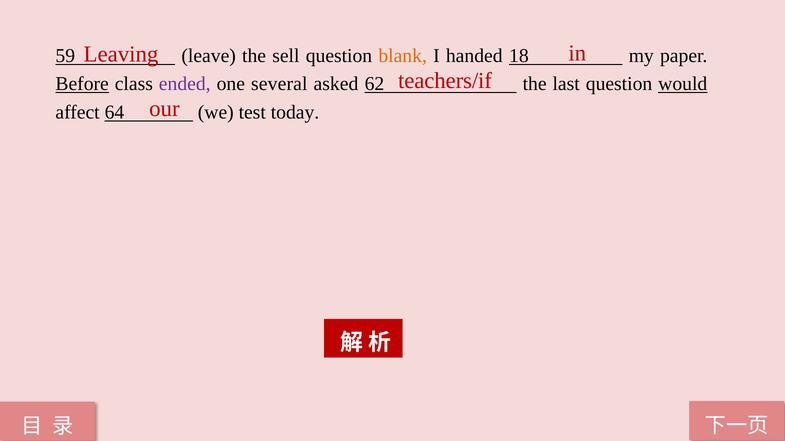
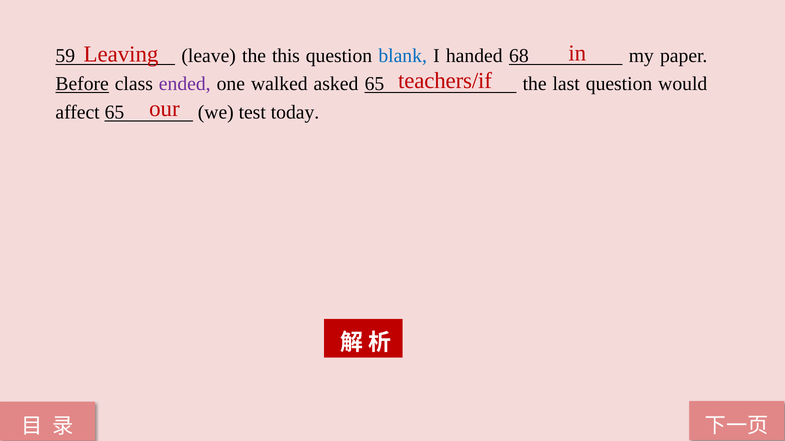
sell: sell -> this (286, 56)
blank colour: orange -> blue (403, 56)
18: 18 -> 68 (519, 56)
several: several -> walked (279, 84)
asked 62: 62 -> 65 (374, 84)
would underline: present -> none (683, 84)
affect 64: 64 -> 65 (114, 112)
